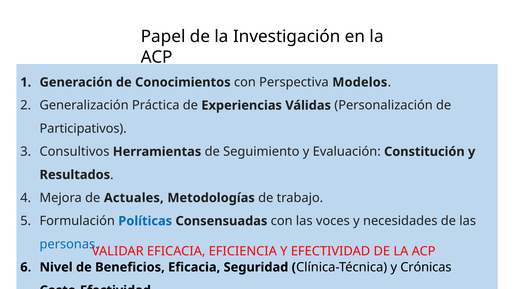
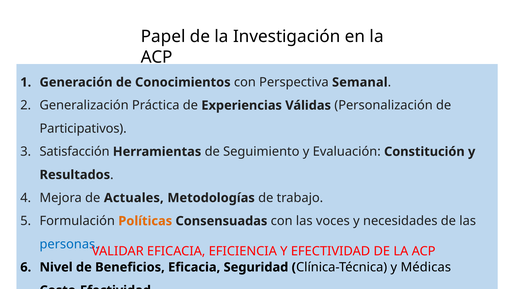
Modelos: Modelos -> Semanal (360, 82)
Consultivos: Consultivos -> Satisfacción (75, 152)
Políticas colour: blue -> orange (145, 221)
Crónicas: Crónicas -> Médicas (426, 267)
